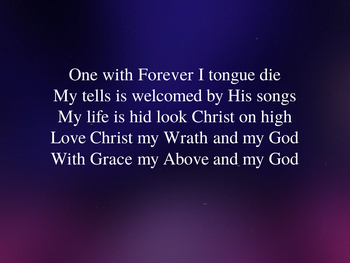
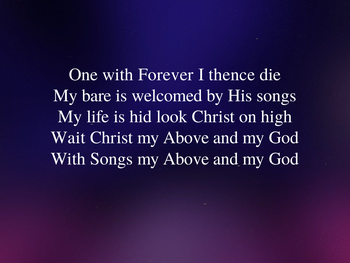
tongue: tongue -> thence (232, 74)
tells: tells -> bare (97, 95)
Love: Love -> Wait (68, 137)
Christ my Wrath: Wrath -> Above (186, 137)
With Grace: Grace -> Songs (111, 158)
